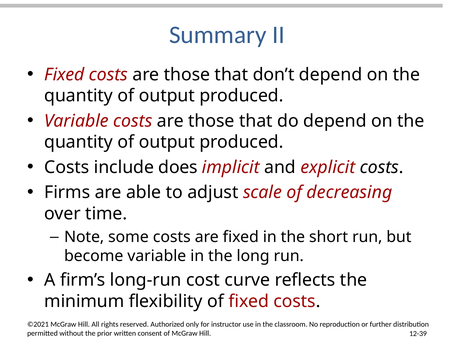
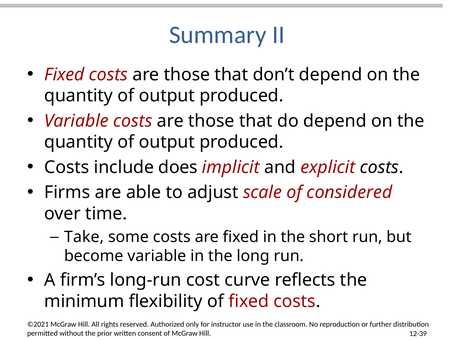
decreasing: decreasing -> considered (349, 193)
Note: Note -> Take (84, 237)
